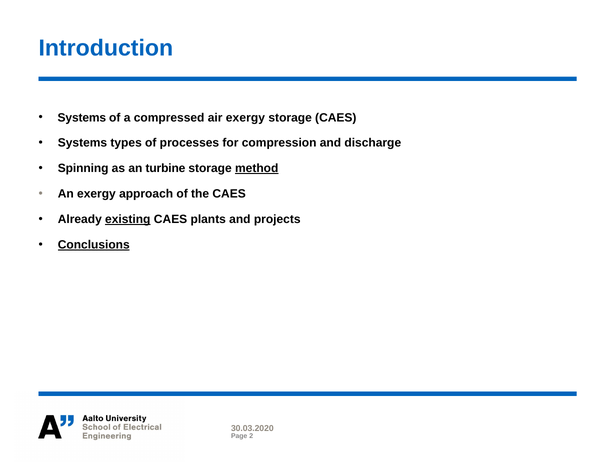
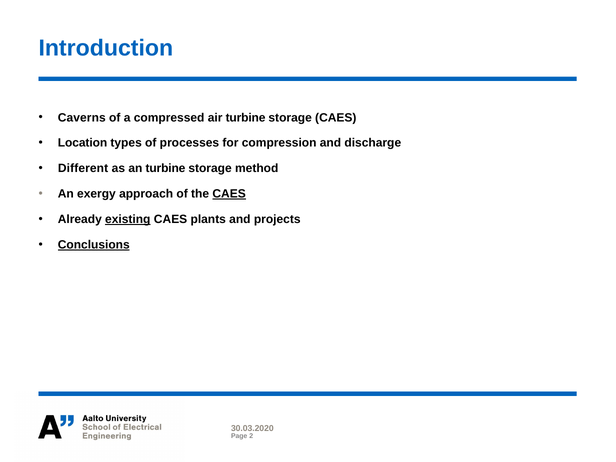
Systems: Systems -> Caverns (82, 118)
air exergy: exergy -> turbine (246, 118)
Systems: Systems -> Location (83, 143)
Spinning: Spinning -> Different (83, 168)
method underline: present -> none (257, 168)
CAES underline: none -> present (229, 194)
